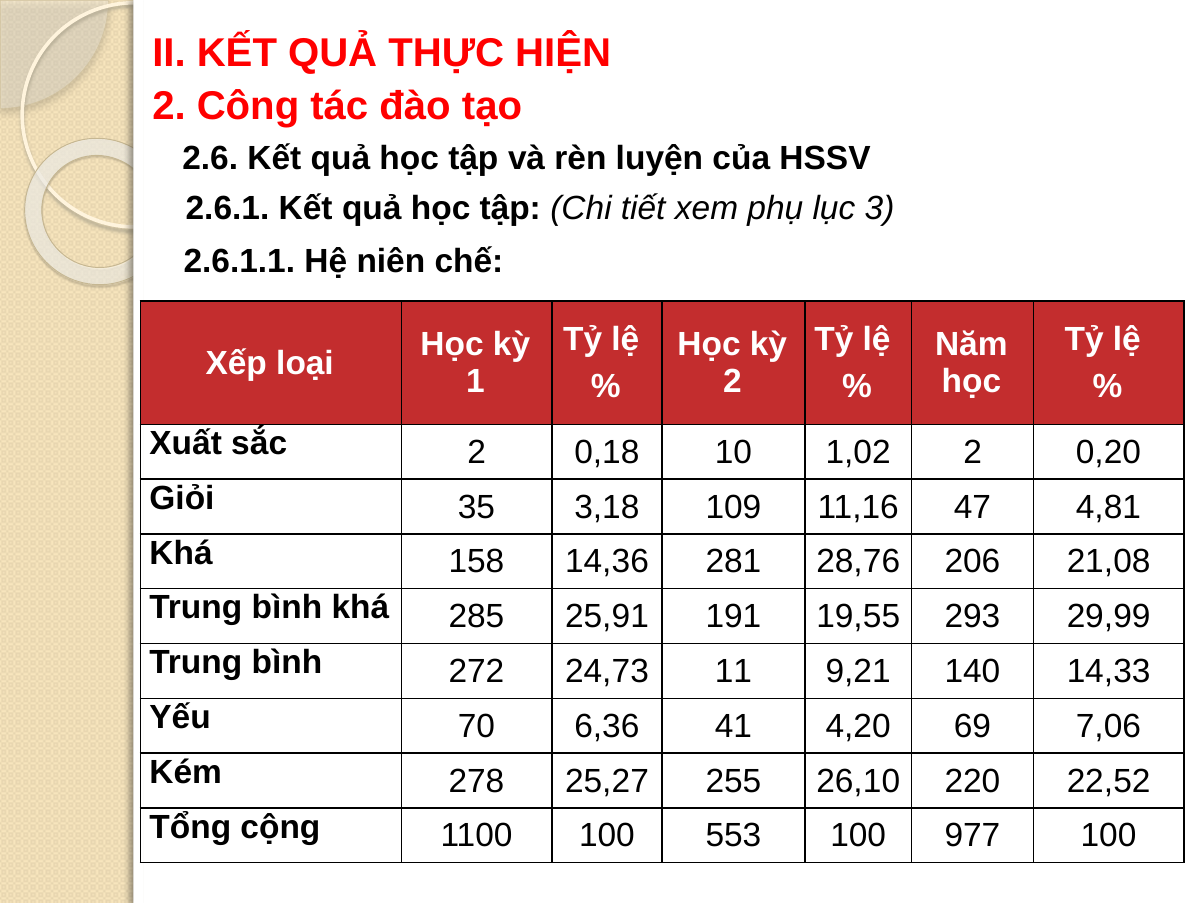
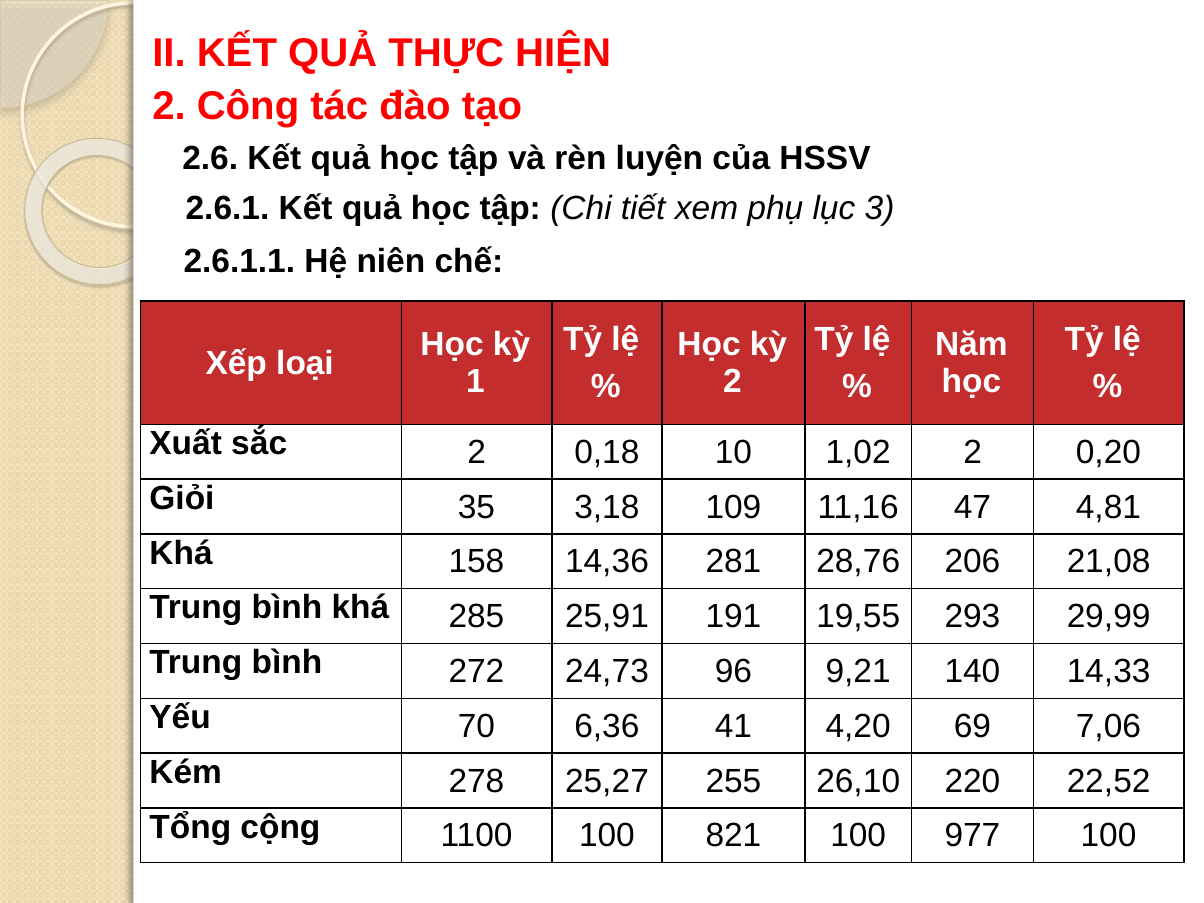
11: 11 -> 96 (734, 671)
553: 553 -> 821 (733, 836)
